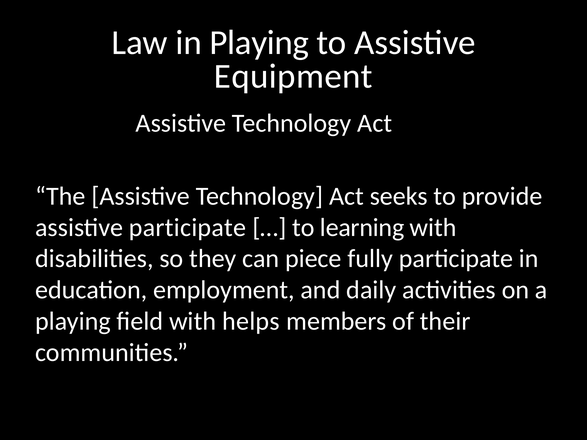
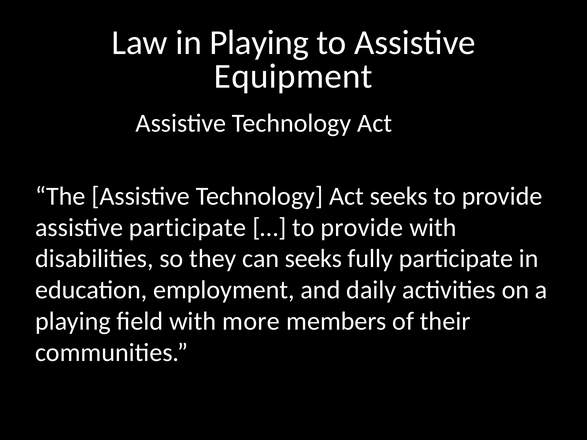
learning: learning -> provide (362, 228)
can piece: piece -> seeks (313, 259)
helps: helps -> more (251, 321)
